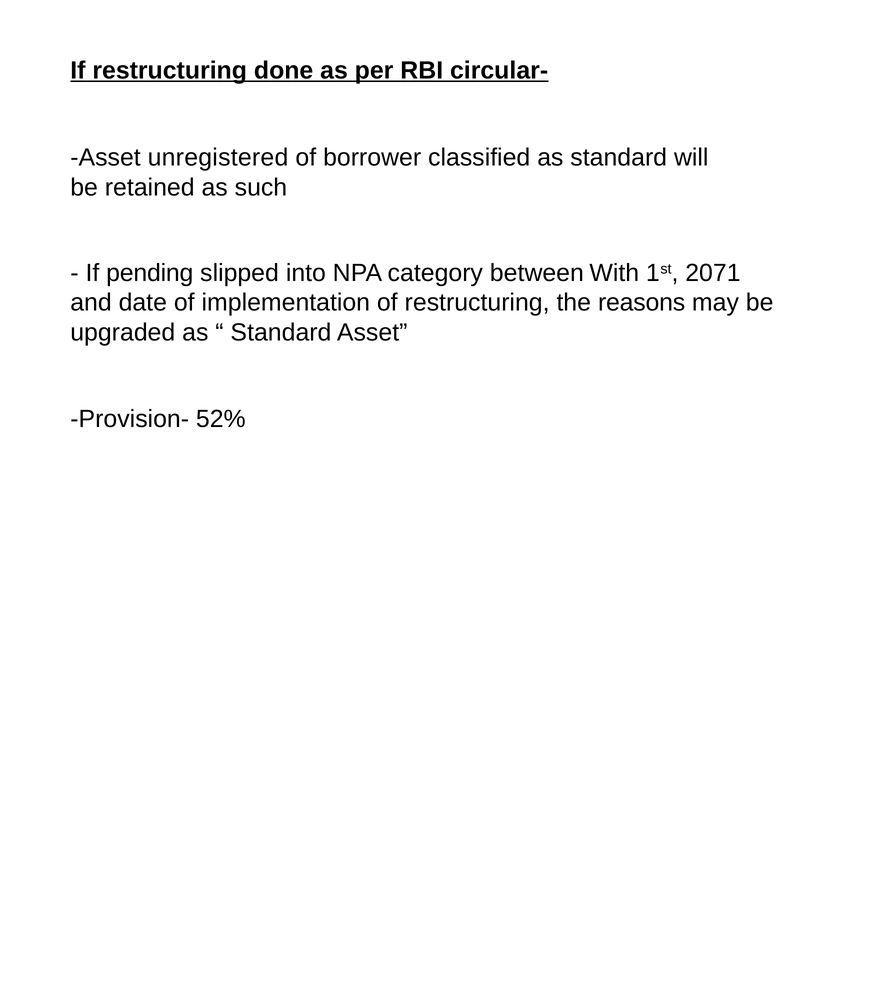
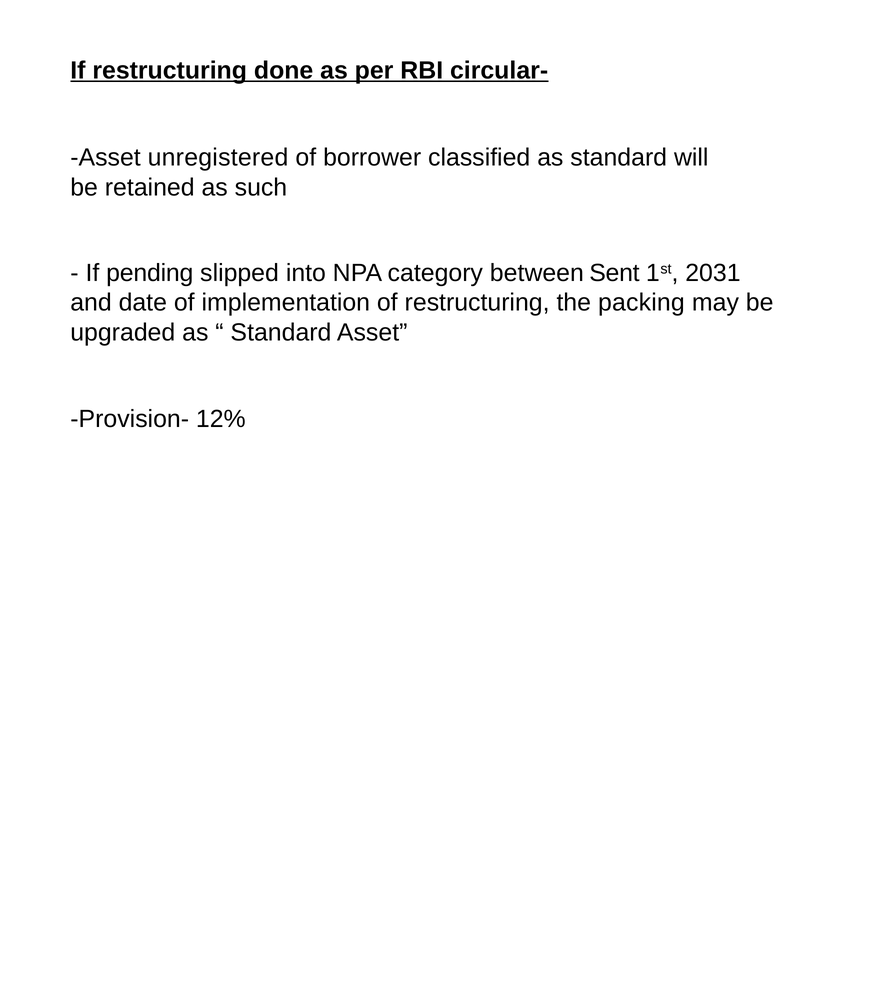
With: With -> Sent (614, 273)
2071: 2071 -> 2031 (713, 273)
reasons: reasons -> packing (641, 302)
52%: 52% -> 12% (221, 419)
